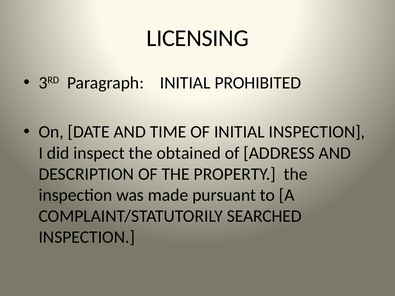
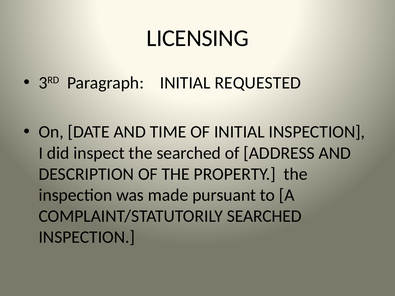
PROHIBITED: PROHIBITED -> REQUESTED (258, 83)
the obtained: obtained -> searched (189, 153)
